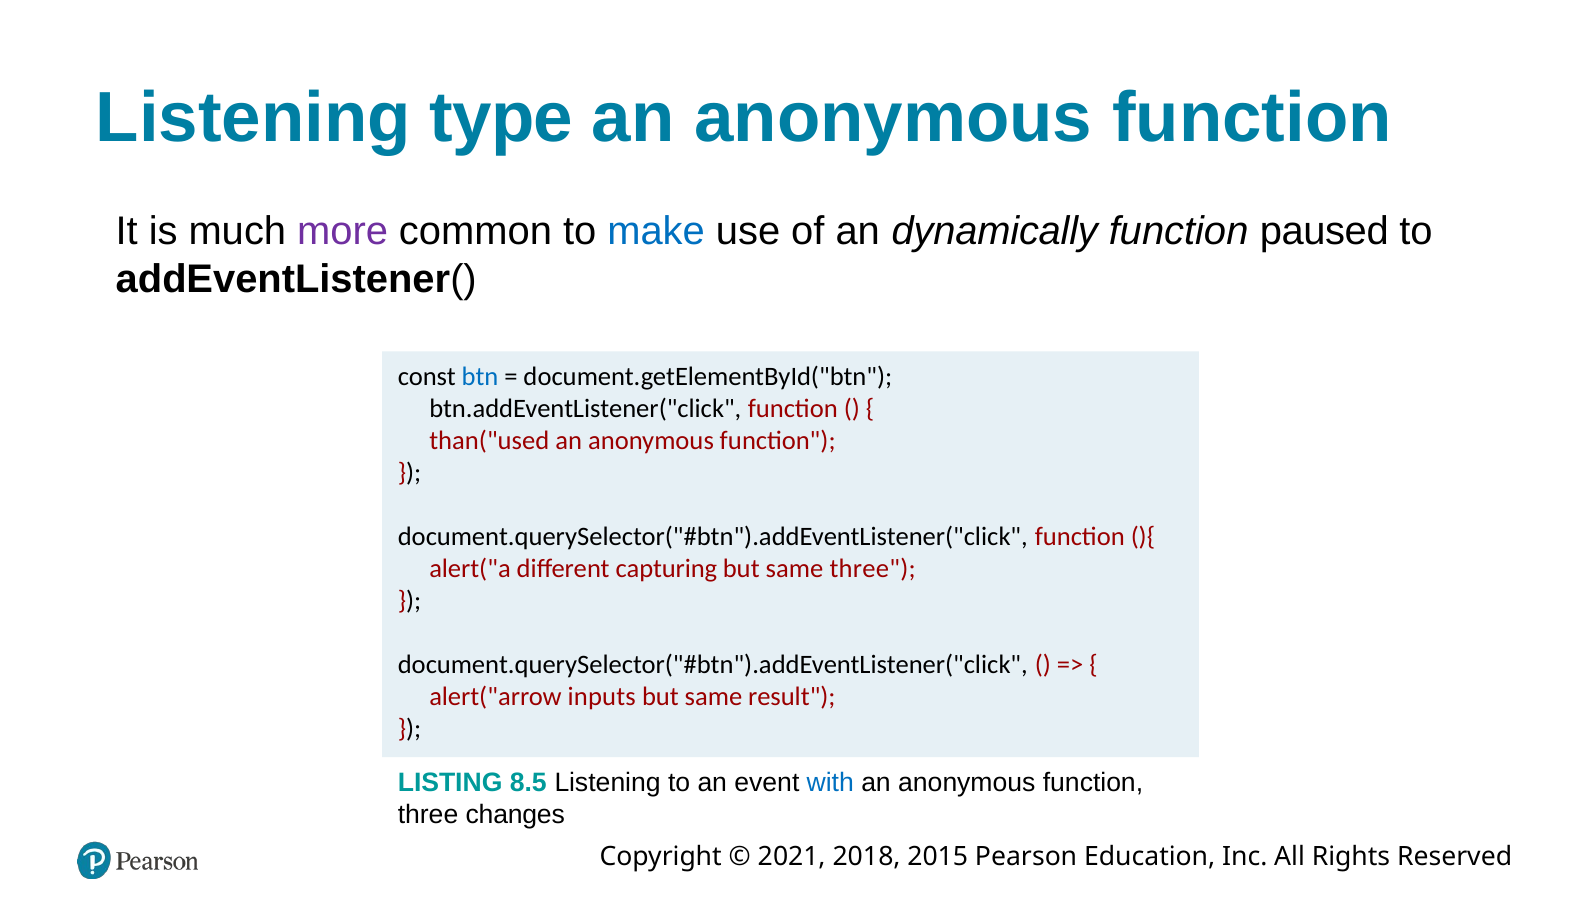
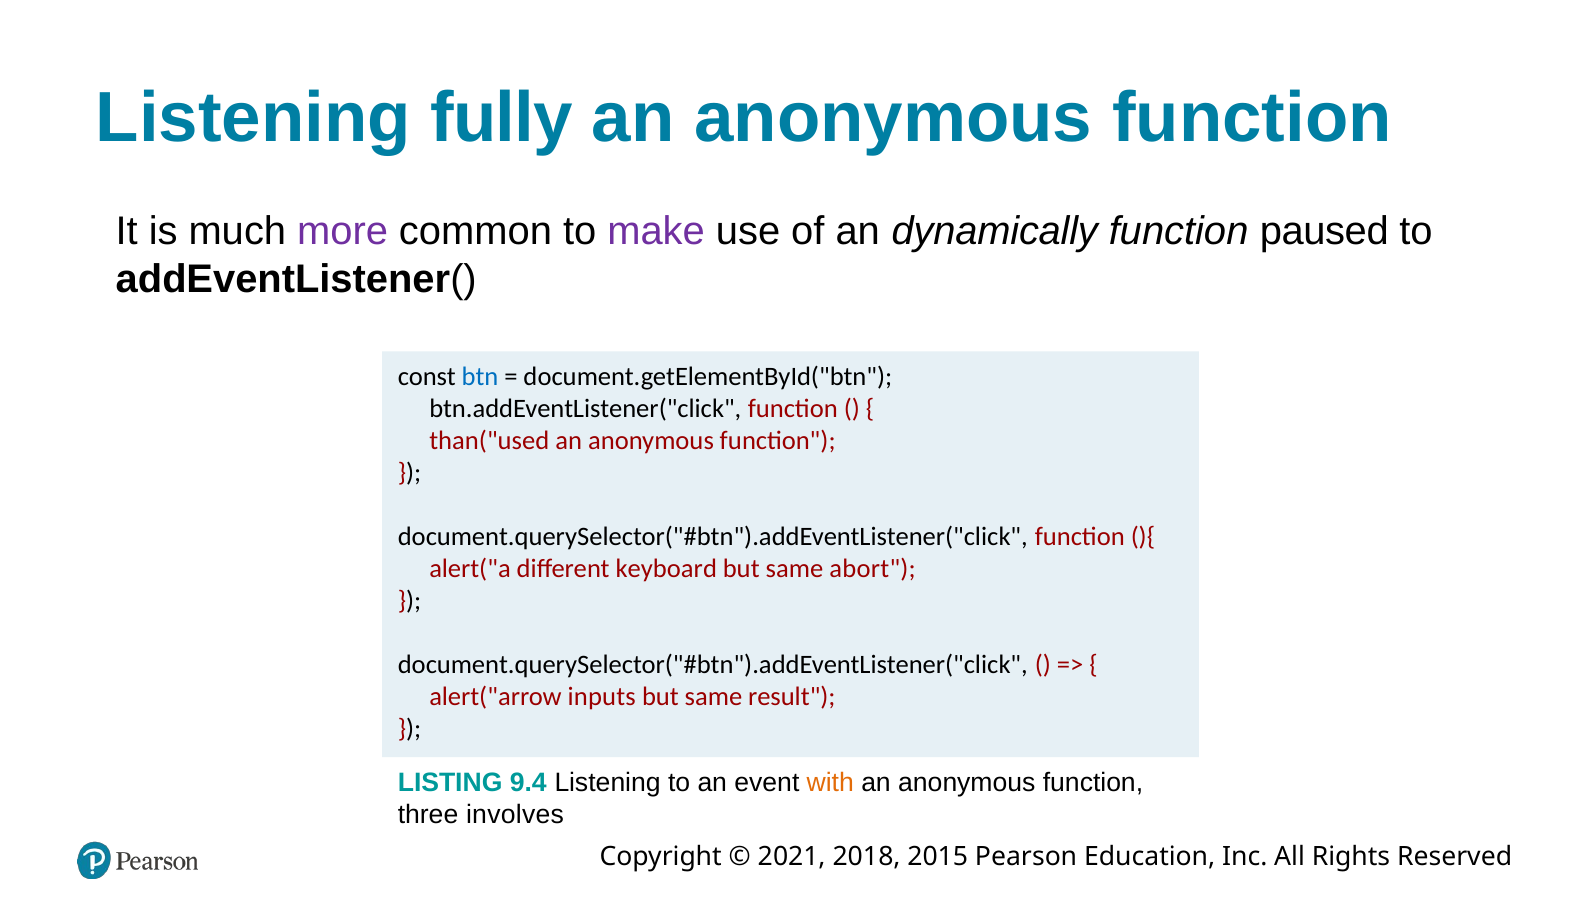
type: type -> fully (502, 118)
make colour: blue -> purple (656, 231)
capturing: capturing -> keyboard (666, 568)
same three: three -> abort (873, 568)
8.5: 8.5 -> 9.4 (528, 783)
with colour: blue -> orange (830, 783)
changes: changes -> involves (515, 814)
